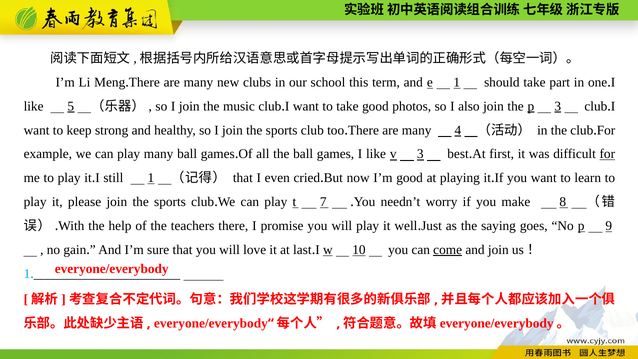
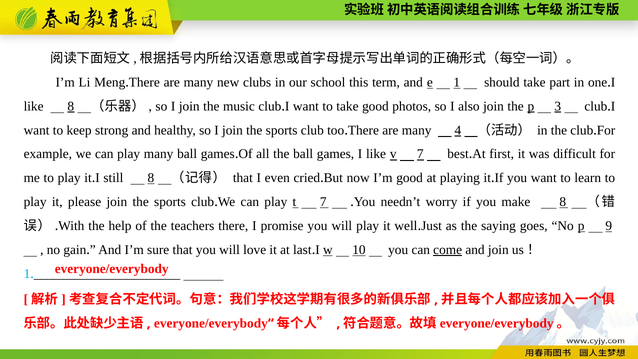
like 5: 5 -> 8 (71, 106)
v 3: 3 -> 7 (420, 154)
for underline: present -> none (607, 154)
still 1: 1 -> 8 (151, 178)
